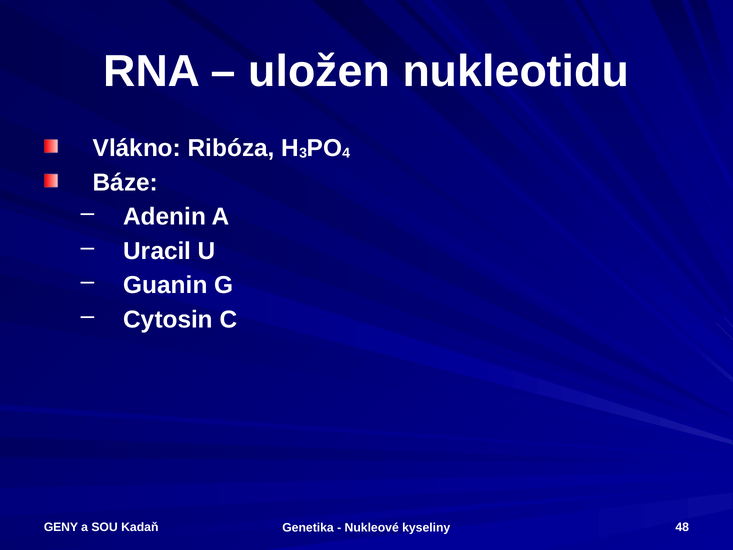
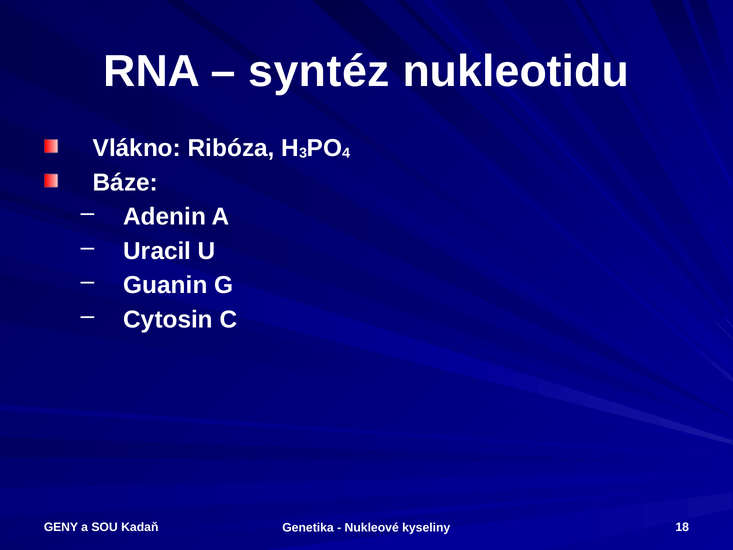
uložen: uložen -> syntéz (319, 71)
48: 48 -> 18 (682, 527)
